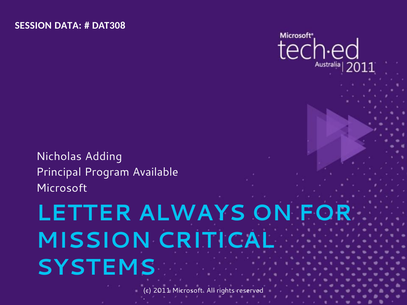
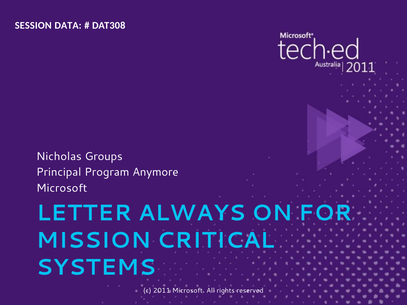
Adding: Adding -> Groups (104, 156)
Available: Available -> Anymore (155, 172)
